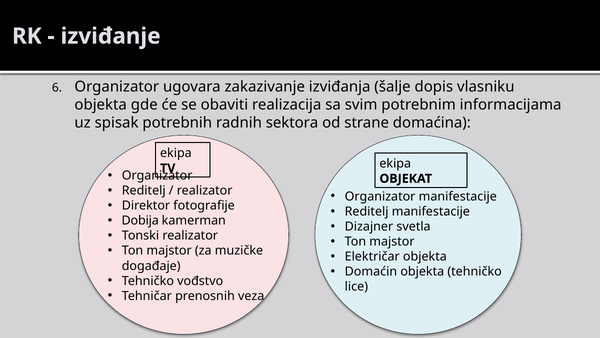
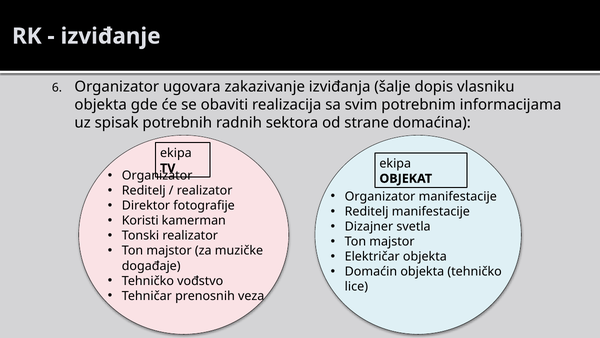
Dobija: Dobija -> Koristi (140, 220)
